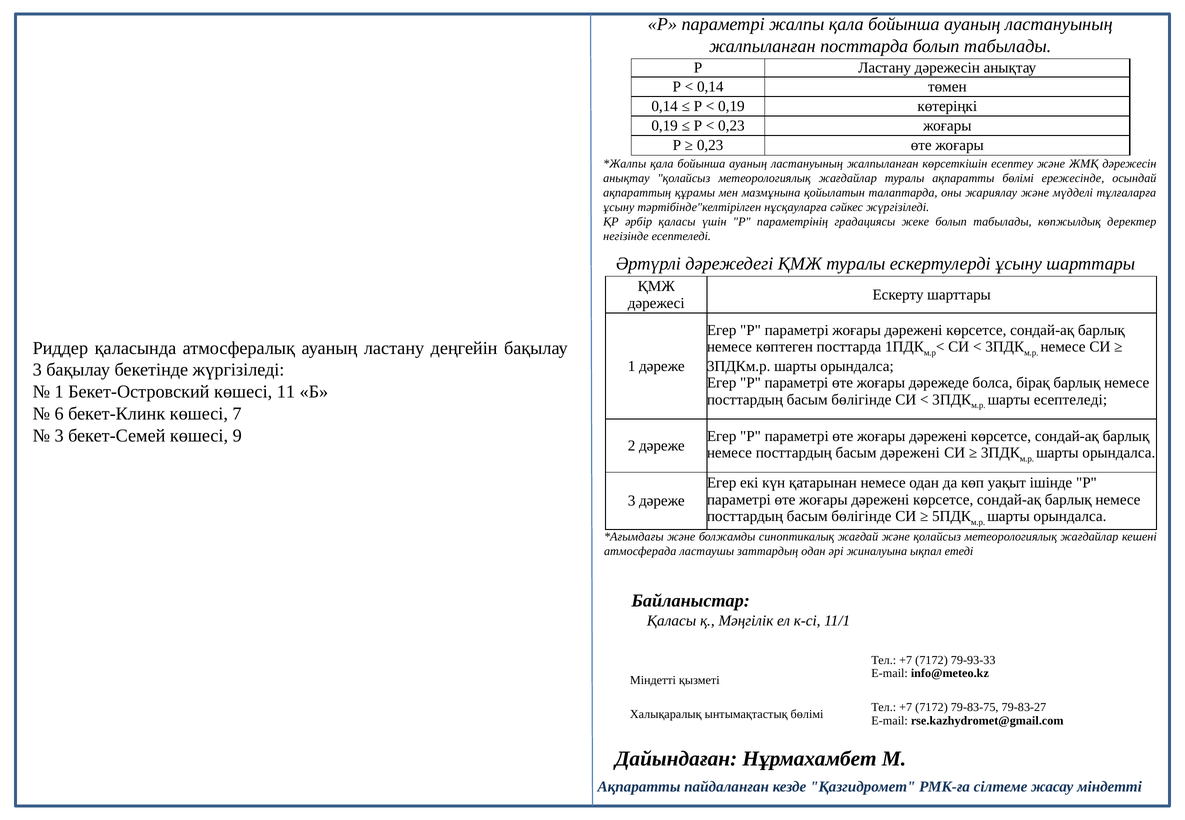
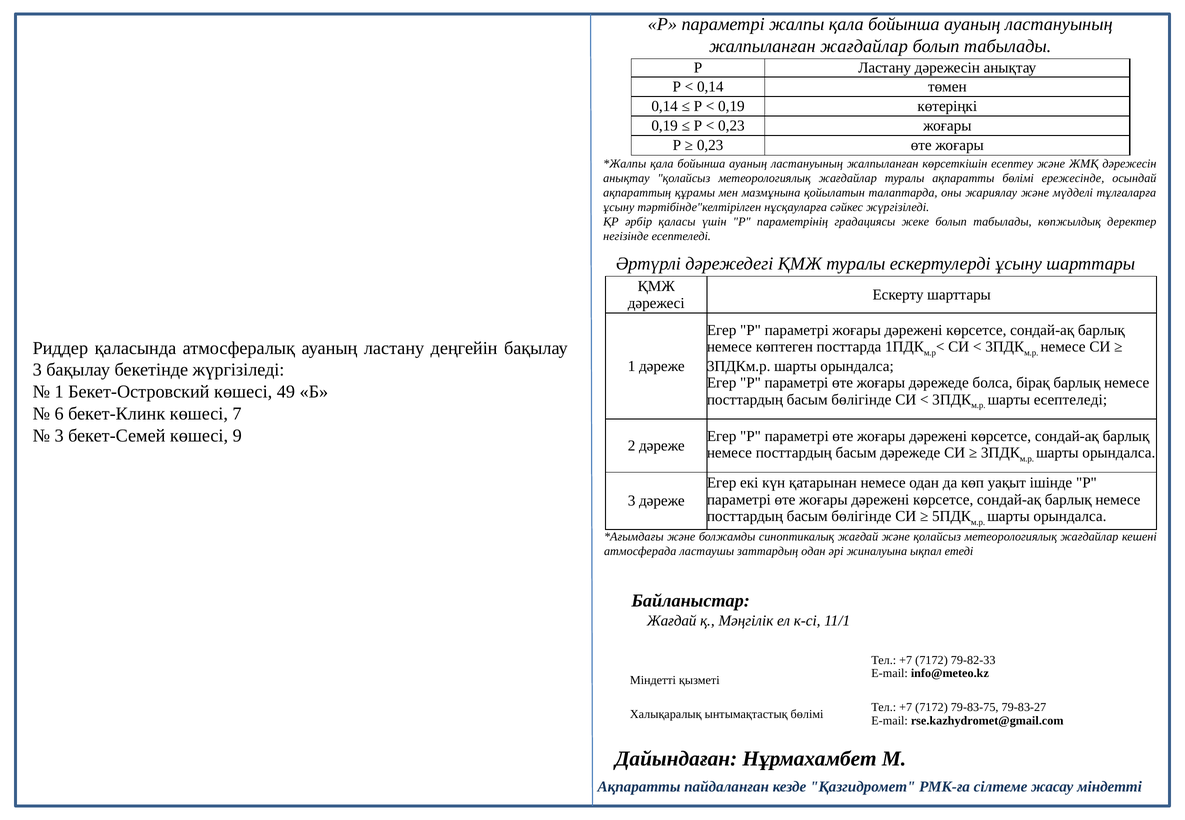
жалпыланған посттарда: посттарда -> жағдайлар (864, 46)
11: 11 -> 49 (286, 392)
басым дәрежені: дәрежені -> дәрежеде (910, 453)
Қаласы: Қаласы -> Жағдай (672, 621)
79-93-33: 79-93-33 -> 79-82-33 (973, 660)
